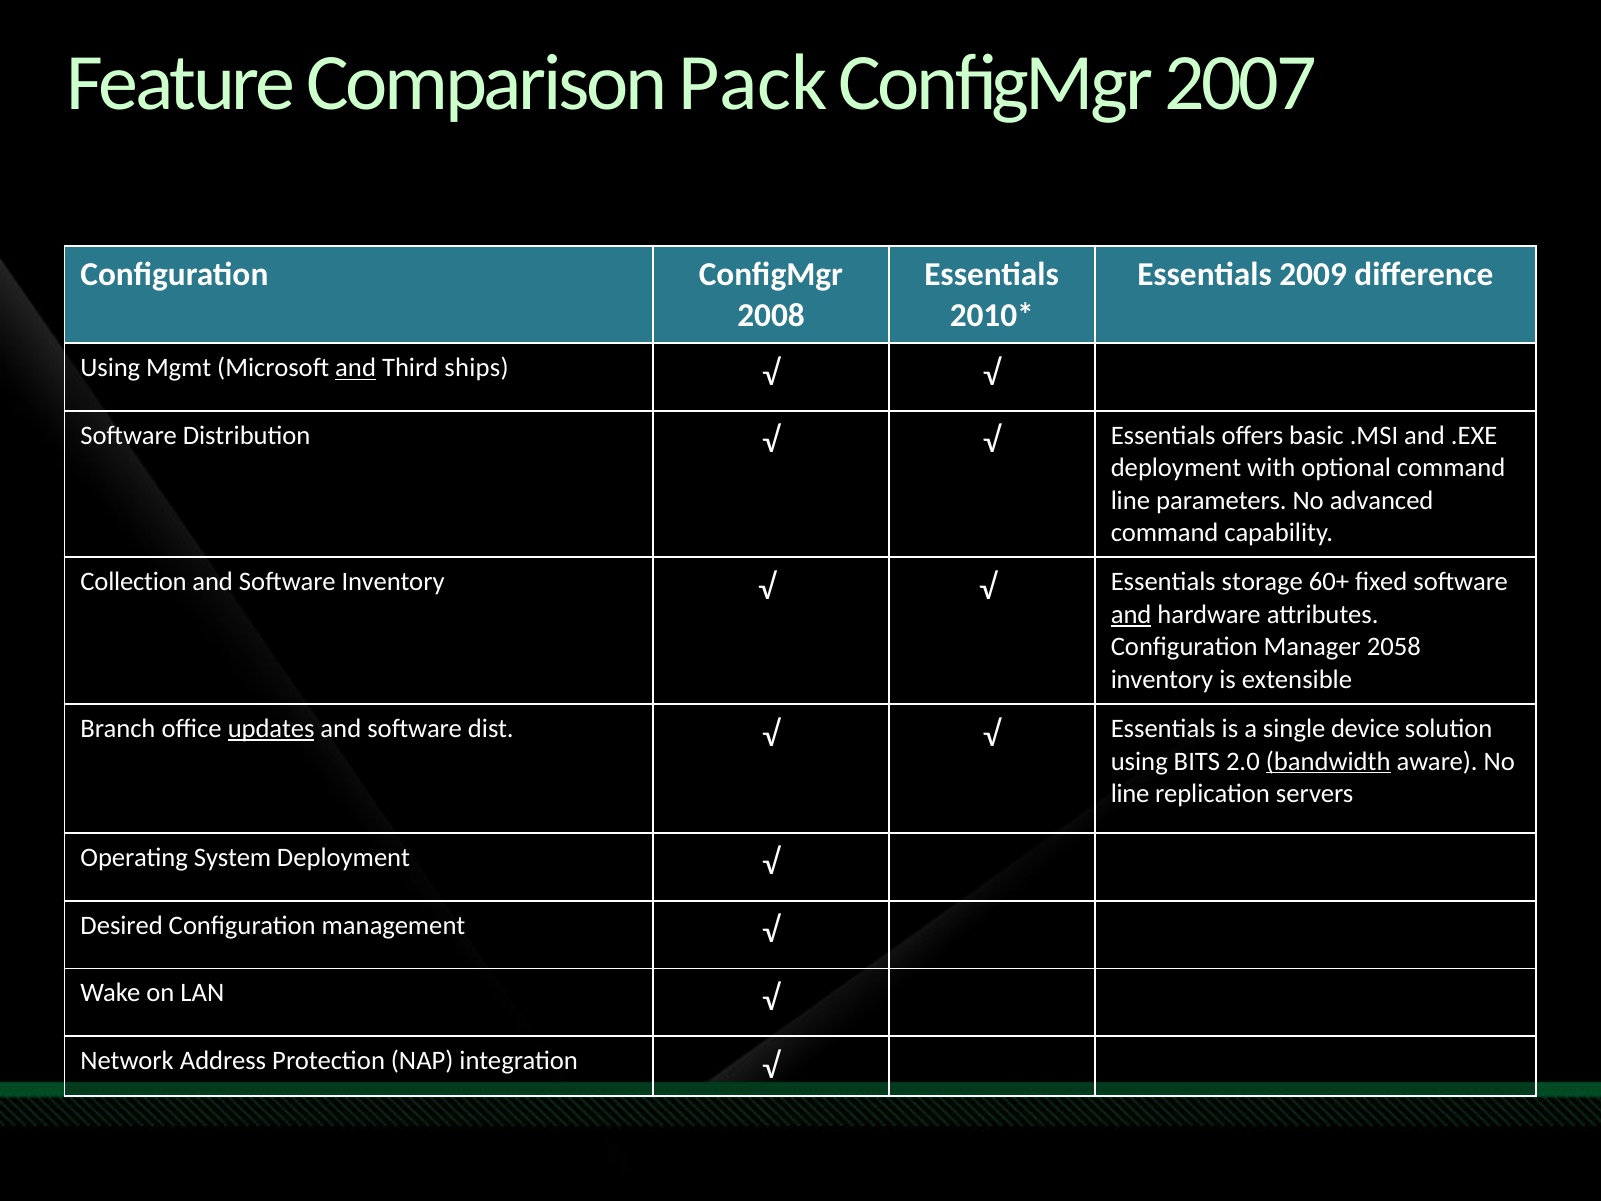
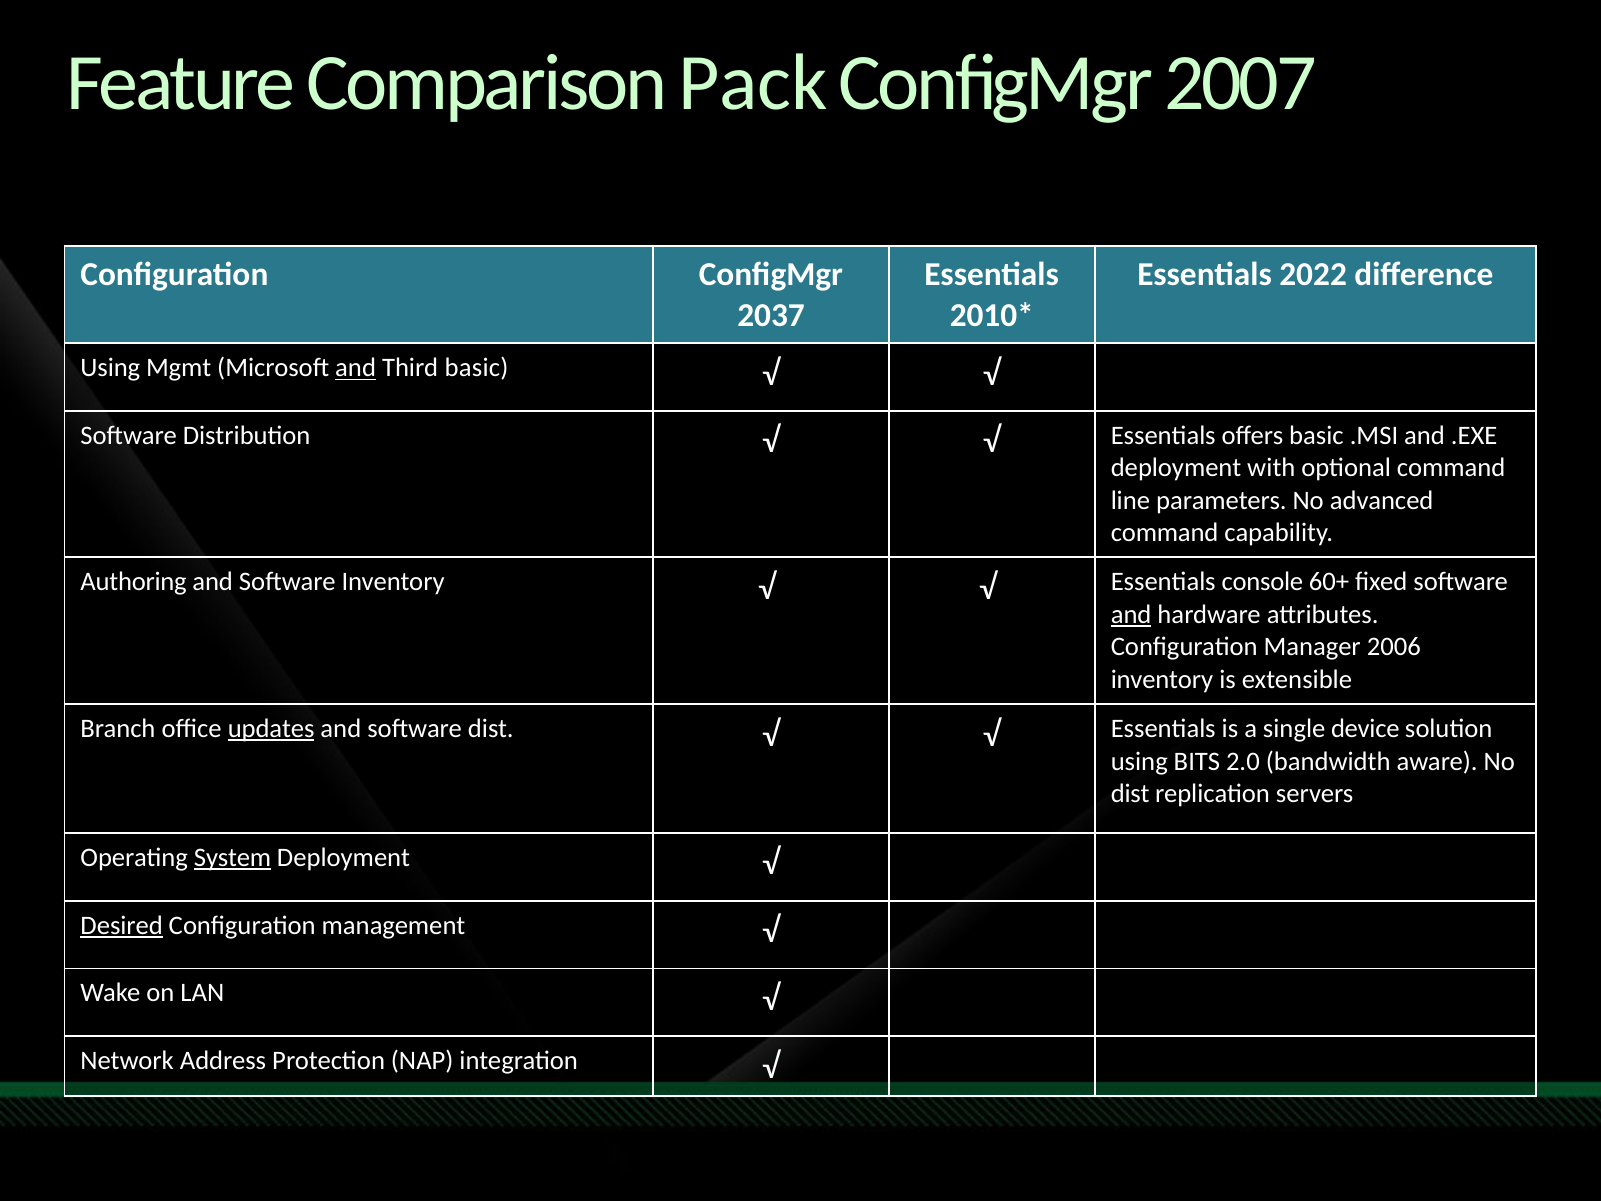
2009: 2009 -> 2022 (1313, 274)
2008: 2008 -> 2037 (771, 315)
Third ships: ships -> basic (477, 368)
Collection: Collection -> Authoring (134, 582)
storage: storage -> console (1262, 582)
2058: 2058 -> 2006 (1394, 647)
bandwidth underline: present -> none (1328, 761)
line: line -> dist (1130, 794)
System underline: none -> present (233, 857)
Desired underline: none -> present (122, 925)
